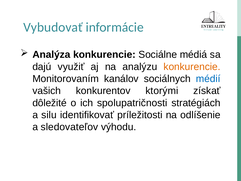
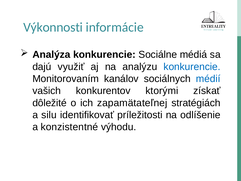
Vybudovať: Vybudovať -> Výkonnosti (53, 27)
konkurencie colour: orange -> blue (192, 67)
spolupatričnosti: spolupatričnosti -> zapamätateľnej (132, 103)
sledovateľov: sledovateľov -> konzistentné (69, 127)
